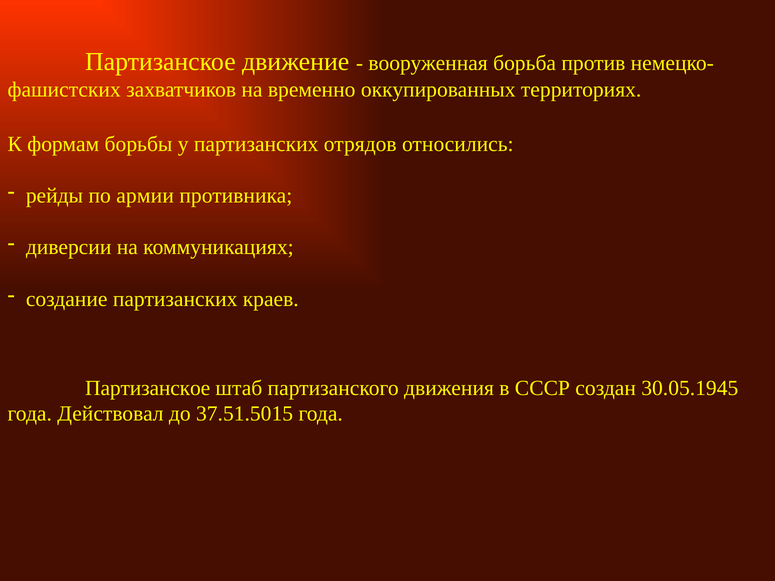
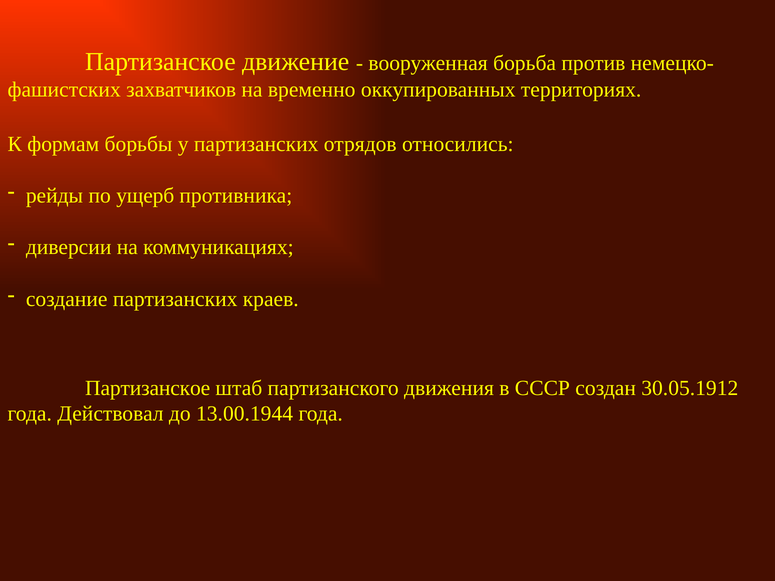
армии: армии -> ущерб (145, 196)
30.05.1945: 30.05.1945 -> 30.05.1912 (690, 388)
37.51.5015: 37.51.5015 -> 13.00.1944 (245, 414)
